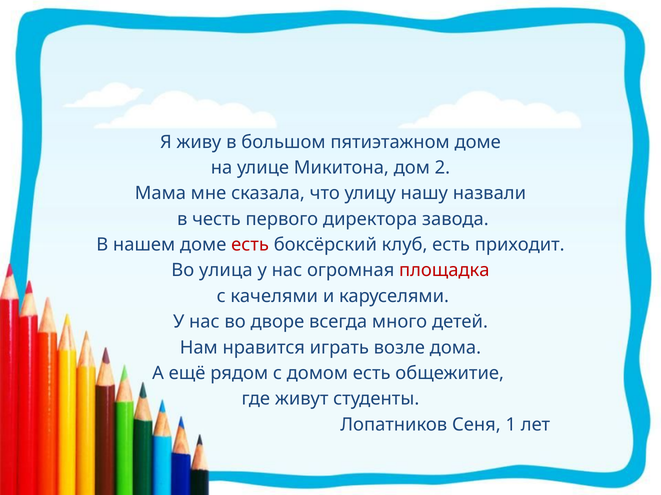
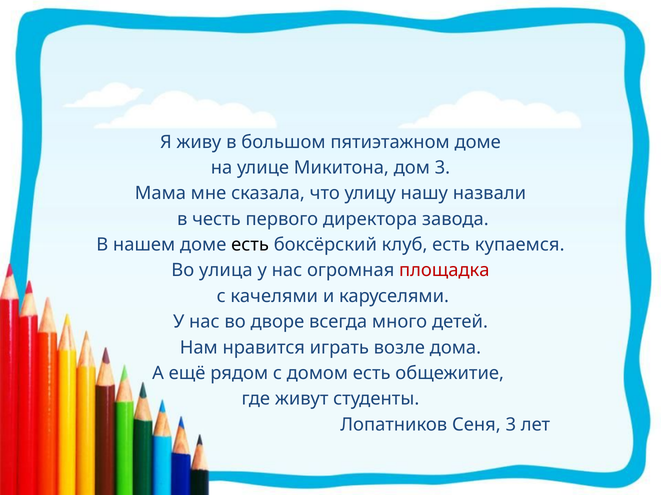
дом 2: 2 -> 3 (442, 168)
есть colour: red -> black (250, 245)
приходит: приходит -> купаемся (520, 245)
Сеня 1: 1 -> 3 (511, 425)
